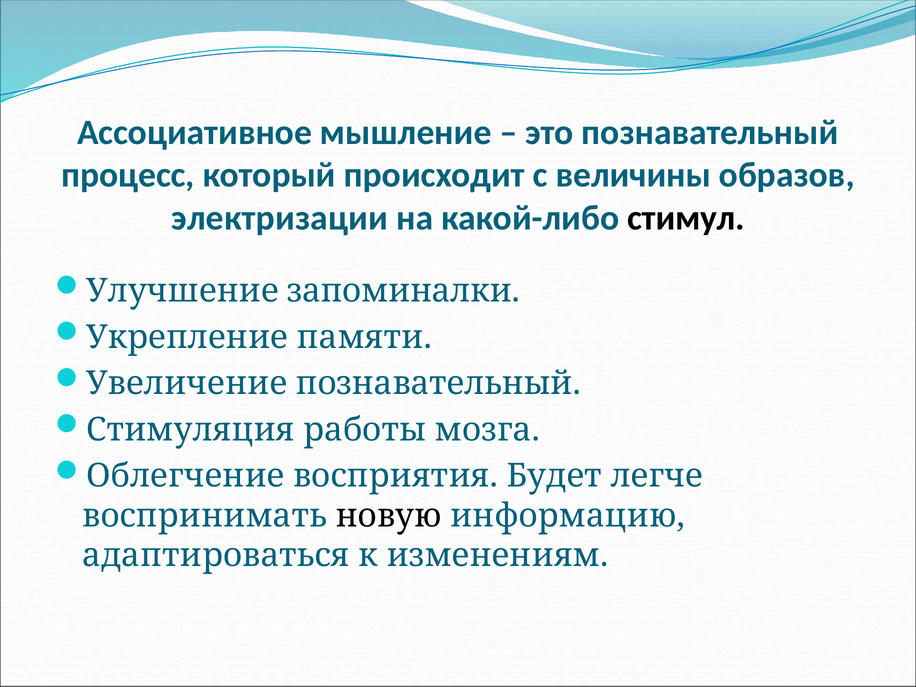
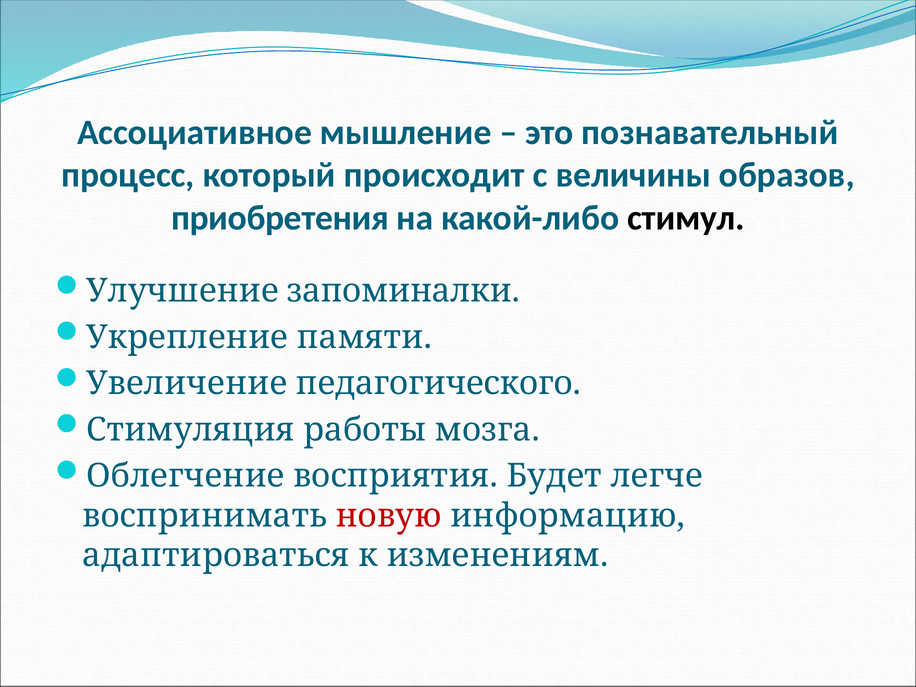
электризации: электризации -> приобретения (280, 218)
Увеличение познавательный: познавательный -> педагогического (438, 383)
новую colour: black -> red (389, 516)
